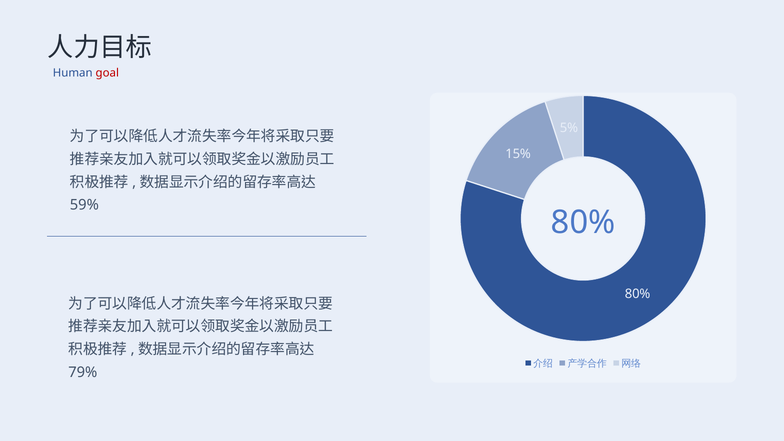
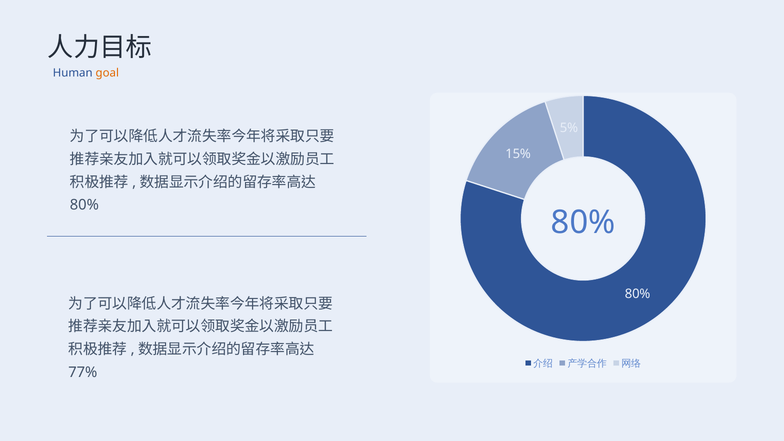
goal colour: red -> orange (107, 73)
59%: 59% -> 80% (84, 205)
79%: 79% -> 77% (83, 372)
